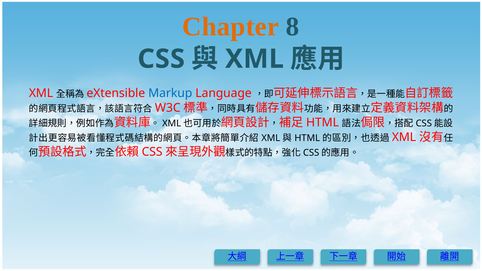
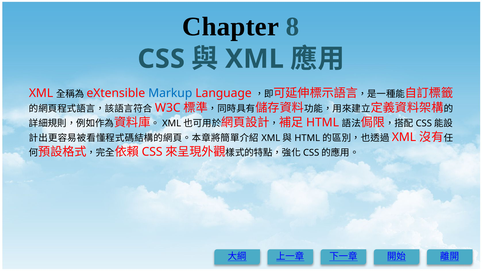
Chapter colour: orange -> black (231, 27)
